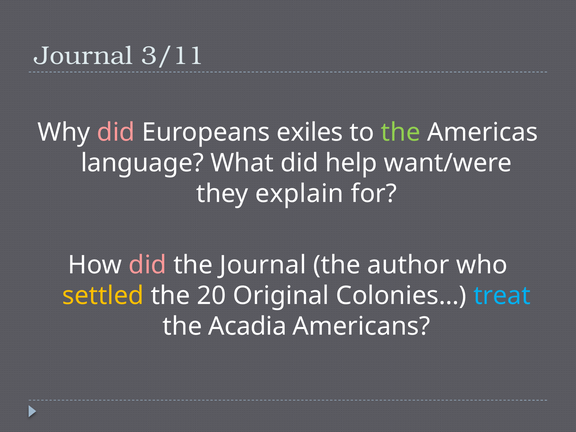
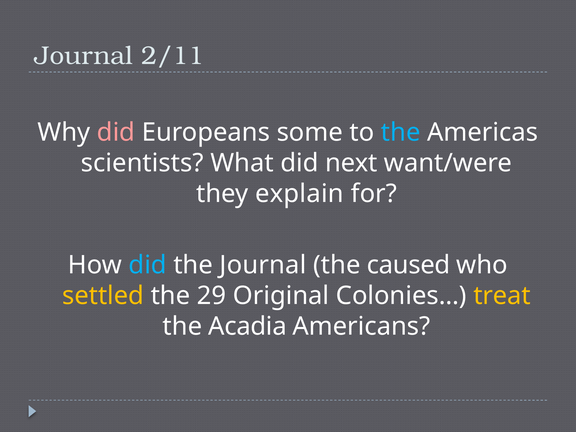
3/11: 3/11 -> 2/11 (173, 56)
exiles: exiles -> some (310, 132)
the colour: light green -> light blue (401, 132)
language: language -> scientists (142, 163)
help: help -> next (351, 163)
did colour: pink -> light blue (148, 265)
author: author -> caused (409, 265)
20: 20 -> 29 (212, 296)
treat colour: light blue -> yellow (502, 296)
